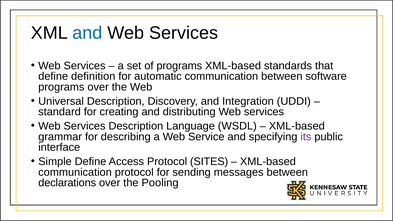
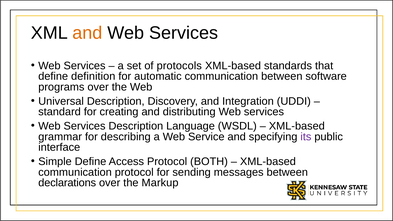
and colour: blue -> orange (87, 33)
of programs: programs -> protocols (179, 66)
SITES: SITES -> BOTH (209, 162)
Pooling: Pooling -> Markup (160, 183)
